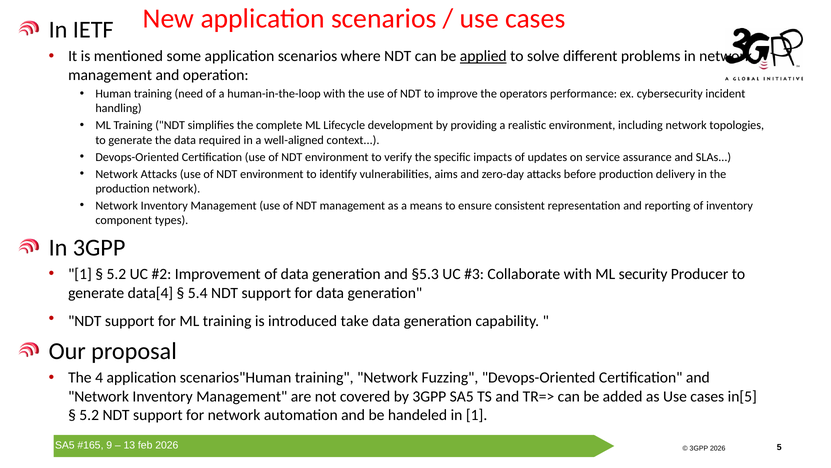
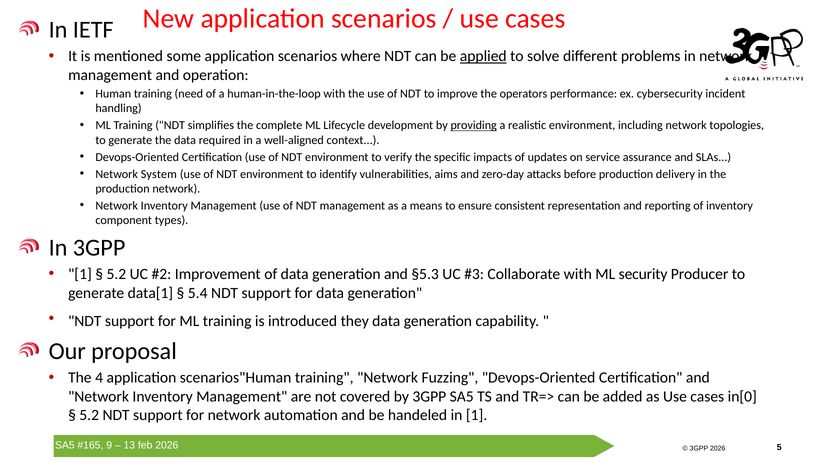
providing underline: none -> present (474, 125)
Network Attacks: Attacks -> System (159, 174)
data[4: data[4 -> data[1 (150, 293)
take: take -> they (355, 321)
in[5: in[5 -> in[0 (742, 396)
